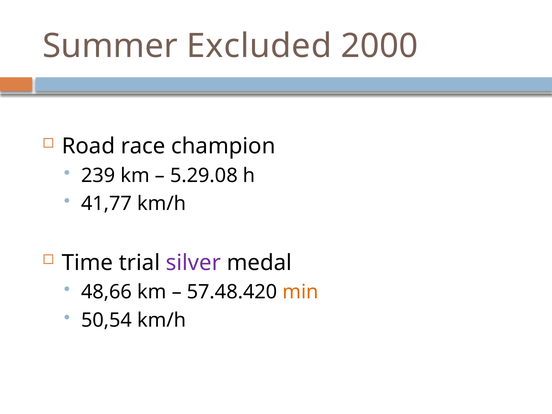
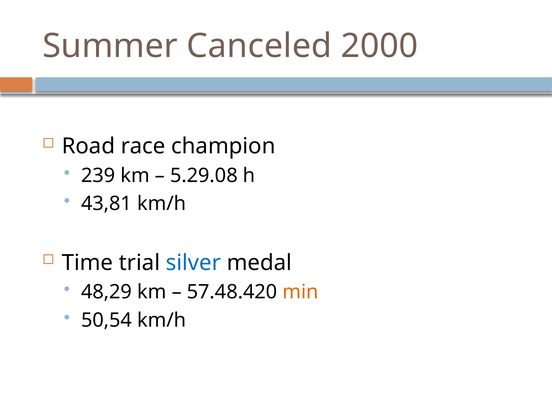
Excluded: Excluded -> Canceled (259, 46)
41,77: 41,77 -> 43,81 (107, 204)
silver colour: purple -> blue (193, 263)
48,66: 48,66 -> 48,29 (107, 292)
